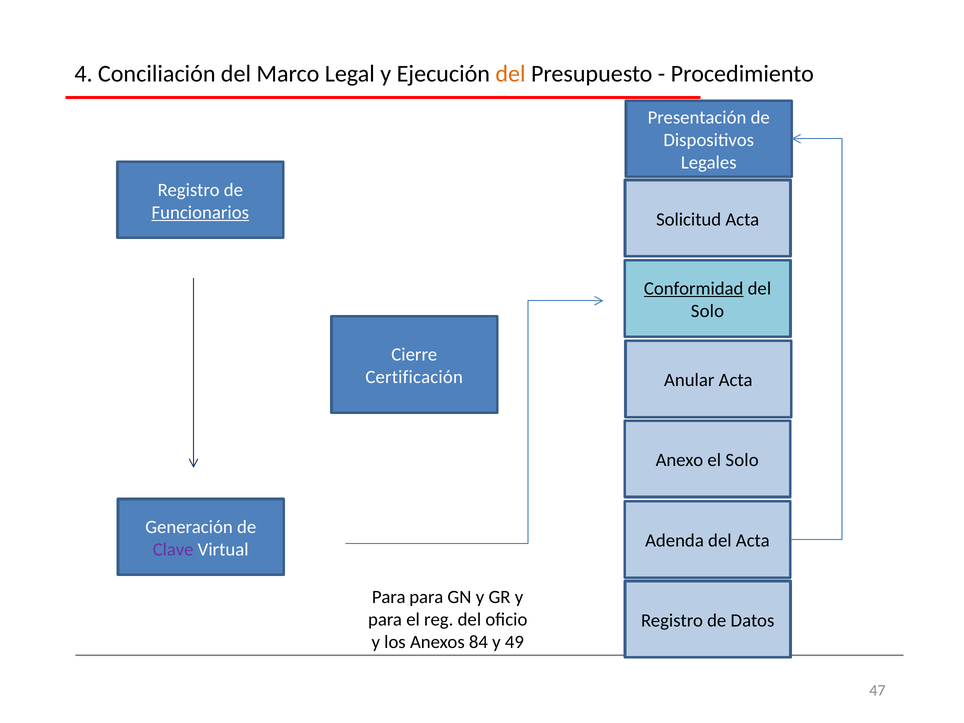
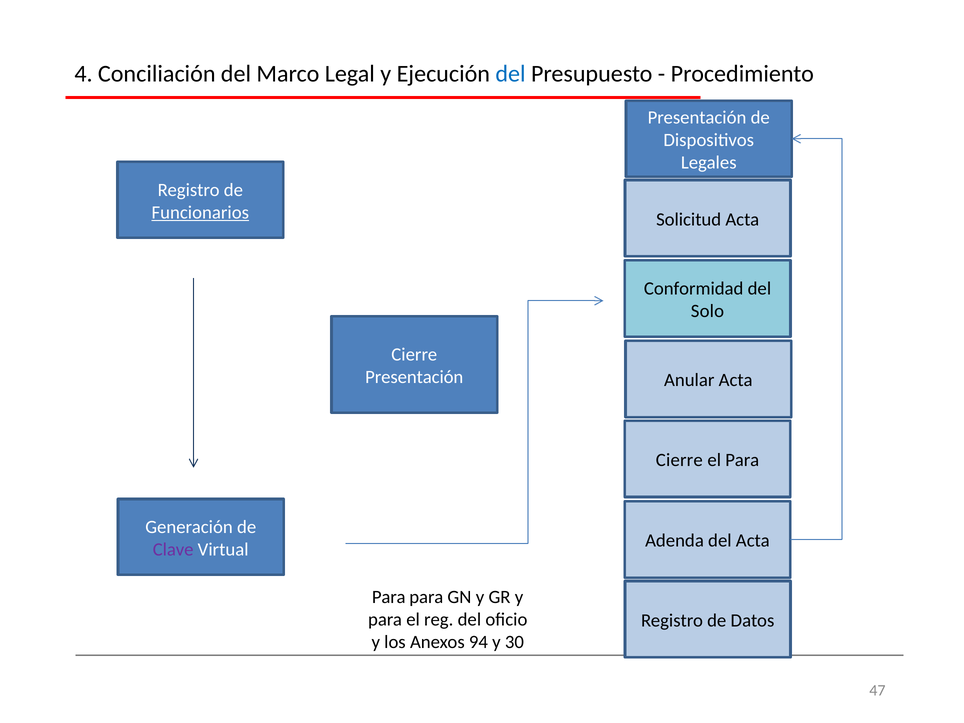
del colour: orange -> blue (510, 74)
Conformidad underline: present -> none (694, 289)
Certificación: Certificación -> Presentación (414, 377)
Anexo: Anexo -> Cierre (679, 460)
el Solo: Solo -> Para (742, 460)
84: 84 -> 94 (478, 642)
49: 49 -> 30 (514, 642)
